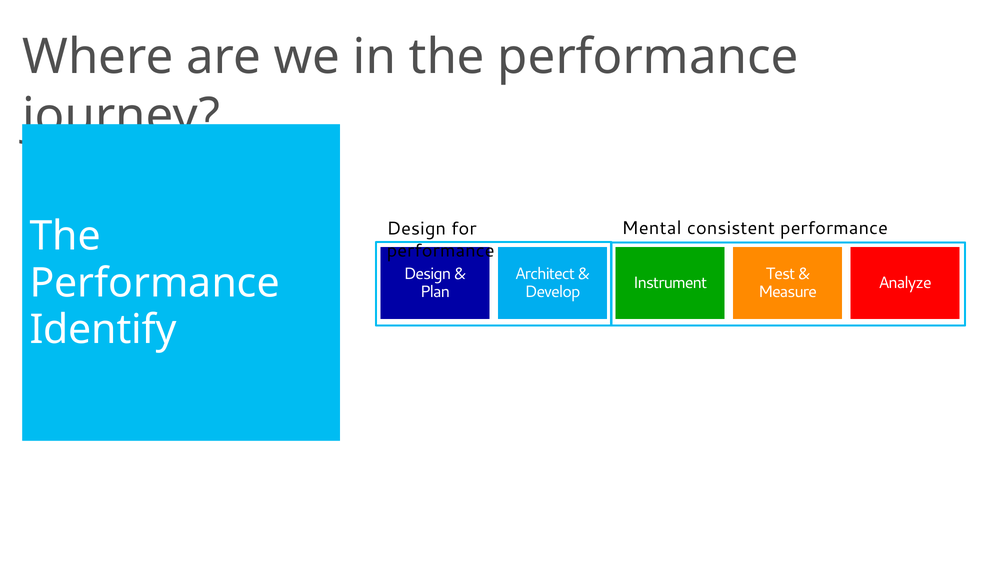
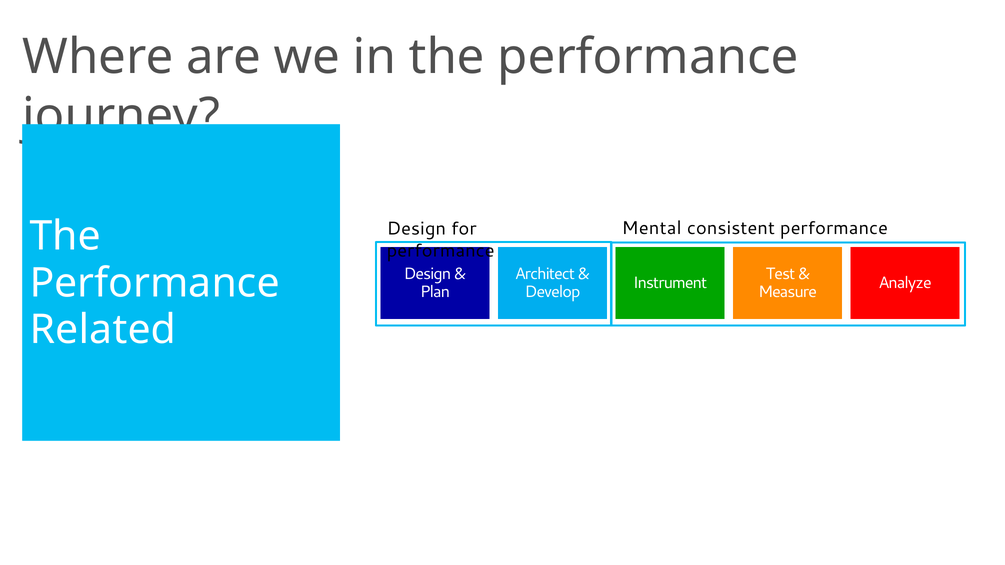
Identify: Identify -> Related (103, 330)
